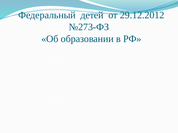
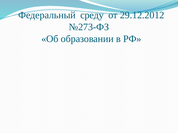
детей: детей -> среду (92, 15)
